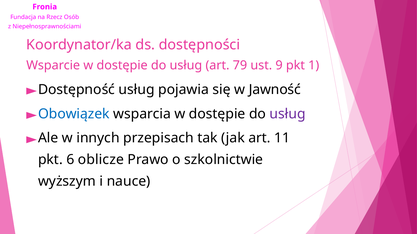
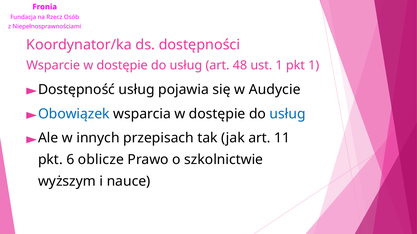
79: 79 -> 48 (240, 65)
ust 9: 9 -> 1 (279, 65)
Jawność: Jawność -> Audycie (275, 90)
usług colour: purple -> blue (288, 114)
